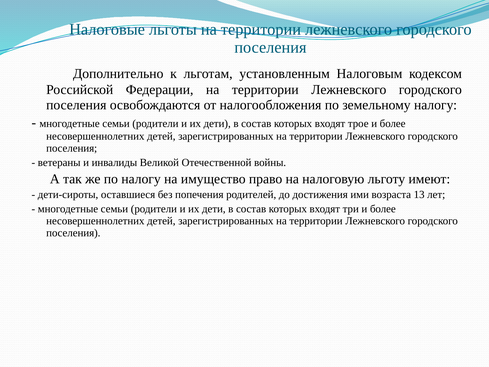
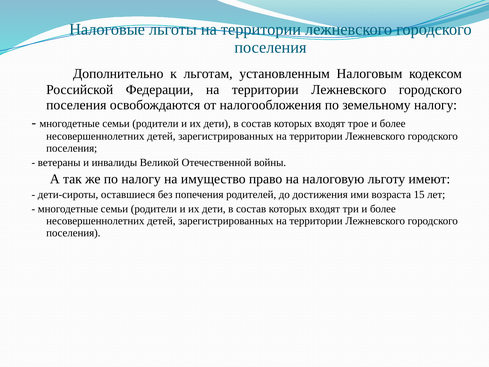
13: 13 -> 15 (419, 195)
